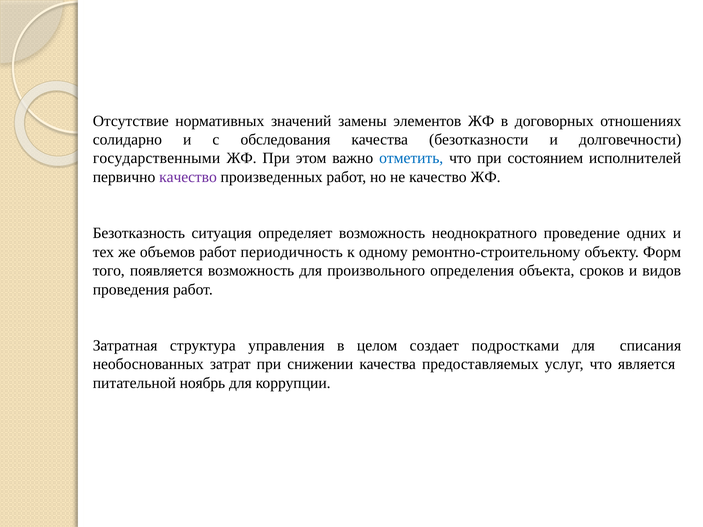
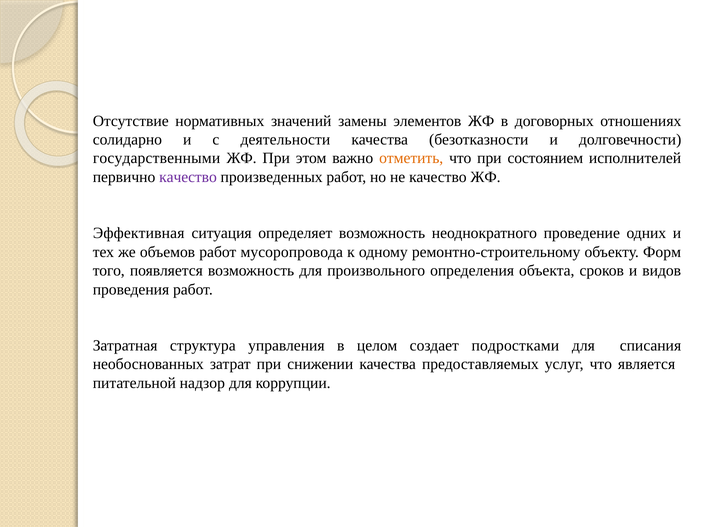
обследования: обследования -> деятельности (285, 140)
отметить colour: blue -> orange (411, 158)
Безотказность: Безотказность -> Эффективная (139, 233)
периодичность: периодичность -> мусоропровода (292, 252)
ноябрь: ноябрь -> надзор (202, 383)
